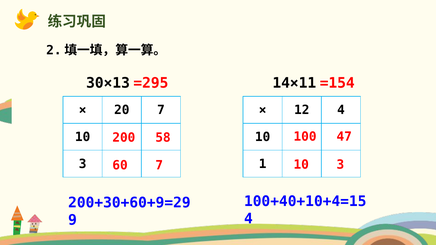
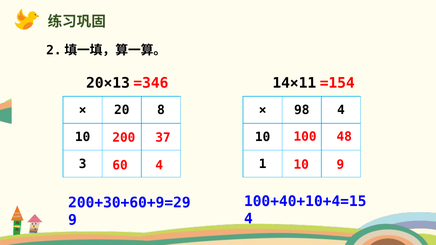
30×13: 30×13 -> 20×13 (108, 83)
=295: =295 -> =346 (151, 83)
20 7: 7 -> 8 (161, 110)
12: 12 -> 98 (302, 110)
47: 47 -> 48 (344, 137)
58: 58 -> 37 (163, 138)
3: 3 -> 9 (340, 165)
60 7: 7 -> 4 (159, 166)
